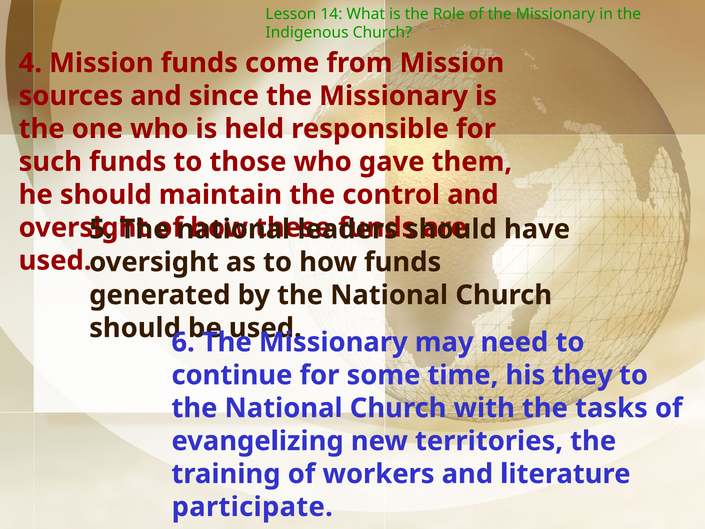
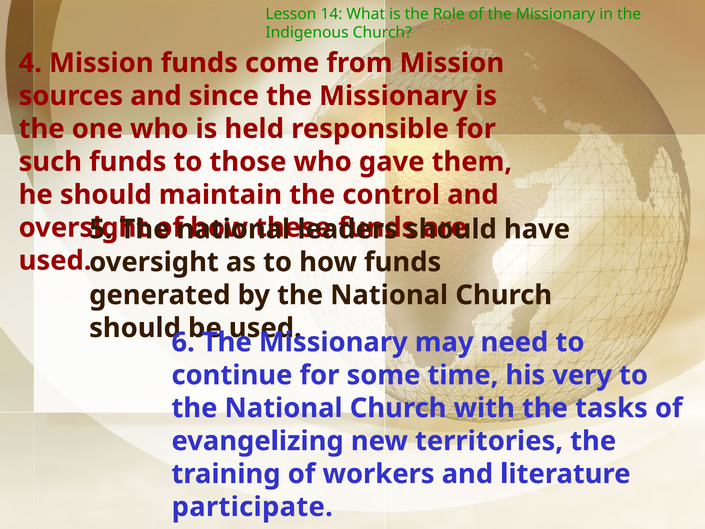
they: they -> very (582, 375)
